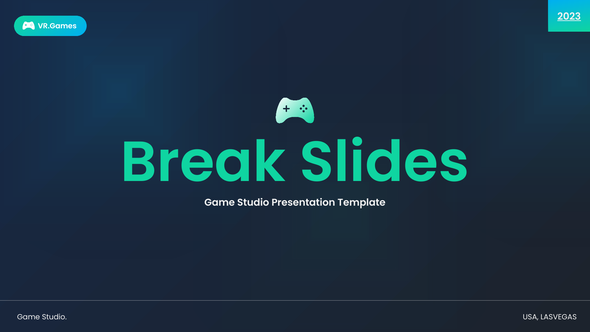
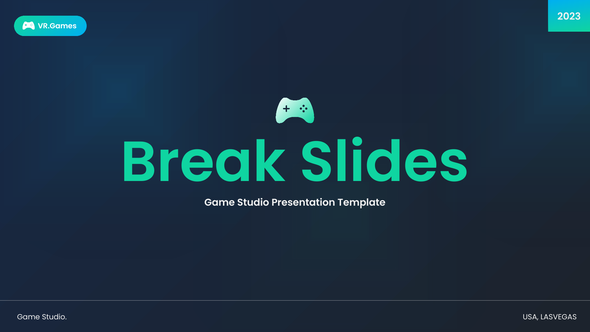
2023 underline: present -> none (569, 16)
